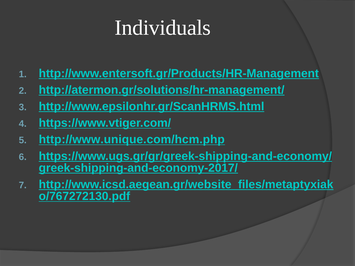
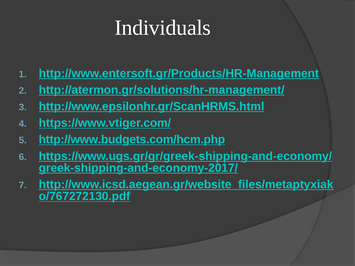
http://www.unique.com/hcm.php: http://www.unique.com/hcm.php -> http://www.budgets.com/hcm.php (132, 140)
